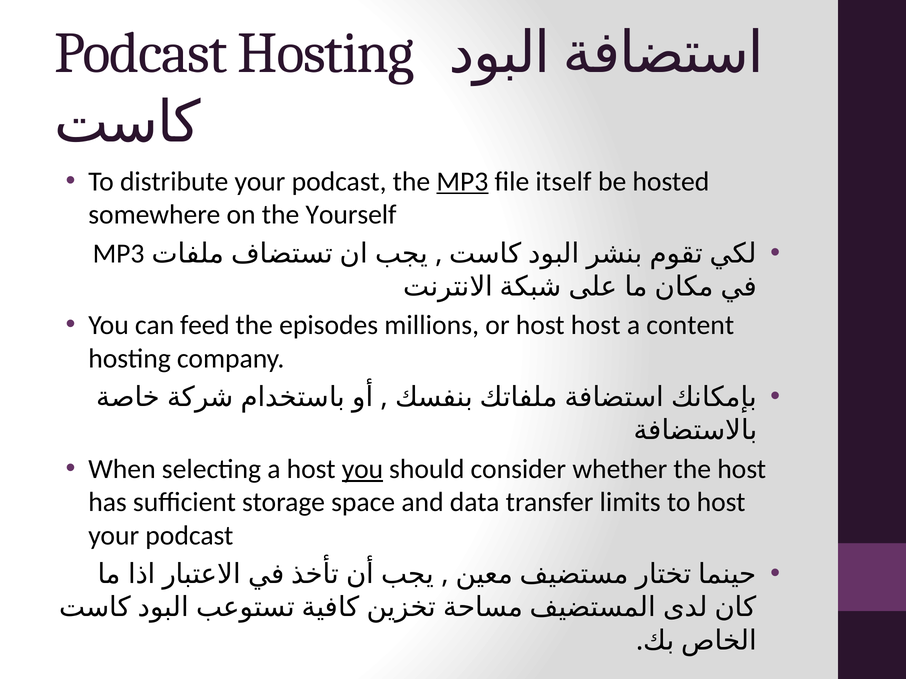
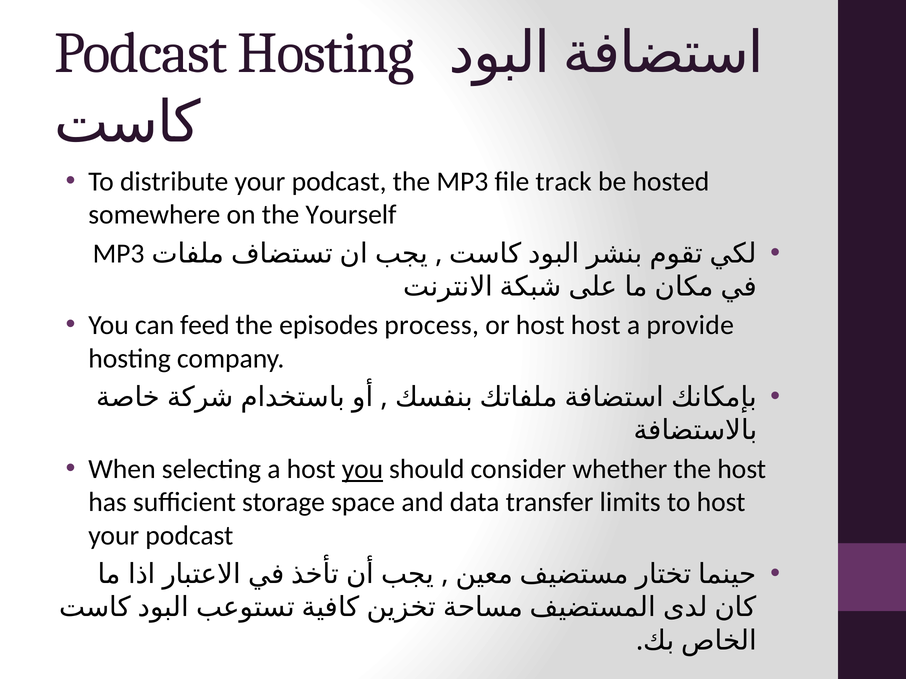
MP3 underline: present -> none (462, 182)
itself: itself -> track (564, 182)
millions: millions -> process (432, 326)
content: content -> provide (690, 326)
